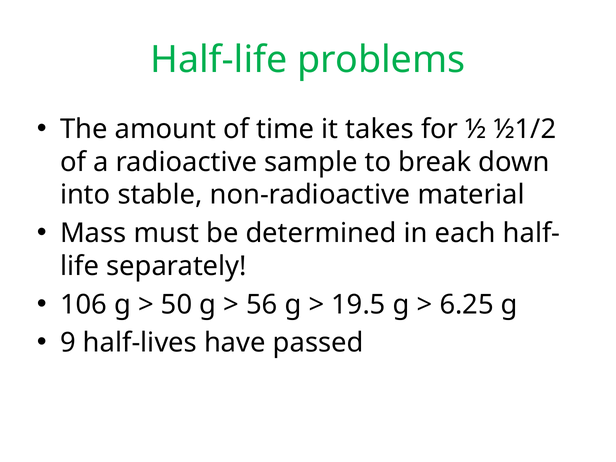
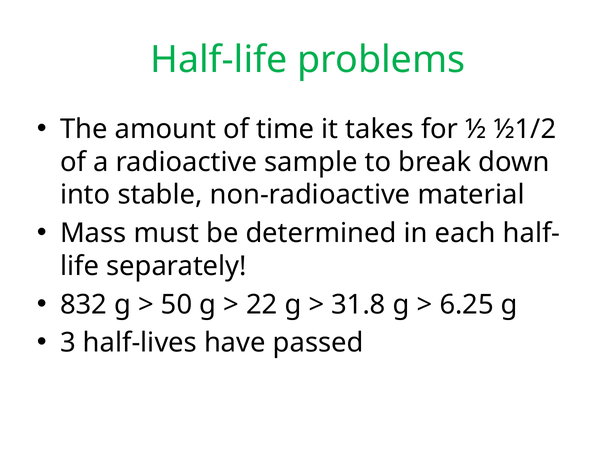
106: 106 -> 832 (84, 304)
56: 56 -> 22 (262, 304)
19.5: 19.5 -> 31.8 (358, 304)
9: 9 -> 3 (68, 343)
